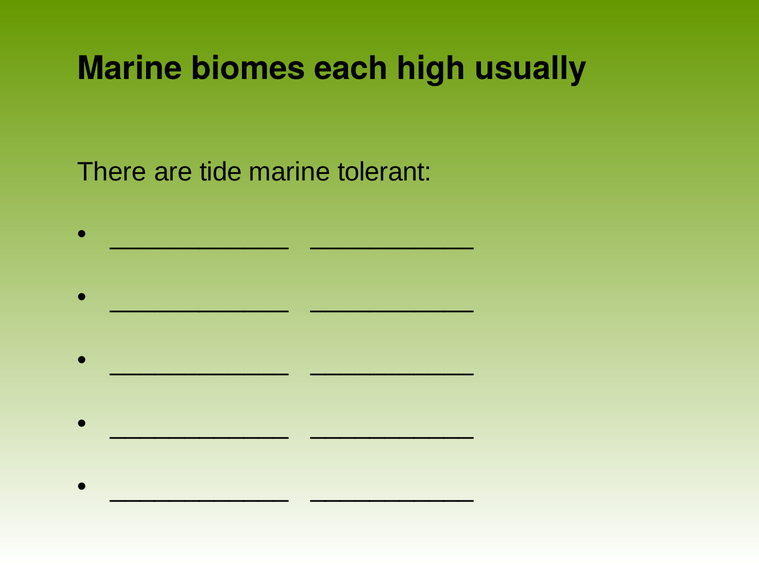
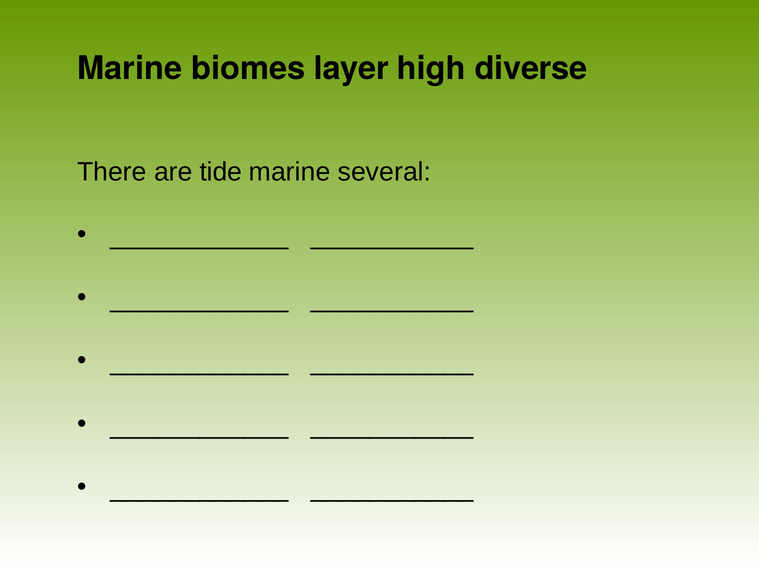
each: each -> layer (351, 69)
usually: usually -> diverse (531, 69)
tolerant: tolerant -> several (384, 172)
